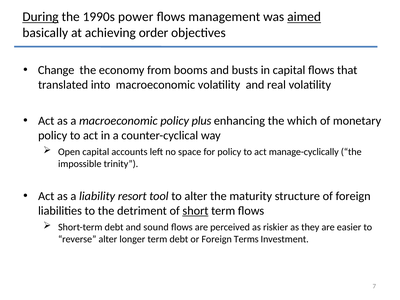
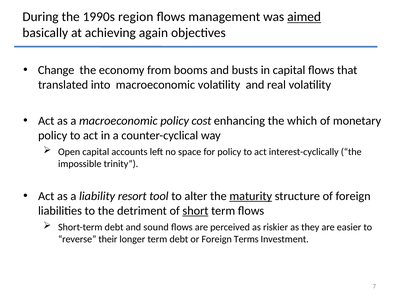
During underline: present -> none (41, 17)
power: power -> region (136, 17)
order: order -> again (153, 33)
plus: plus -> cost (201, 121)
manage-cyclically: manage-cyclically -> interest-cyclically (304, 152)
maturity underline: none -> present (251, 196)
reverse alter: alter -> their (108, 239)
